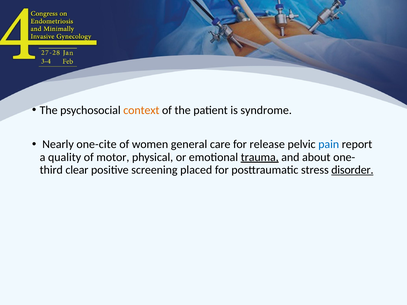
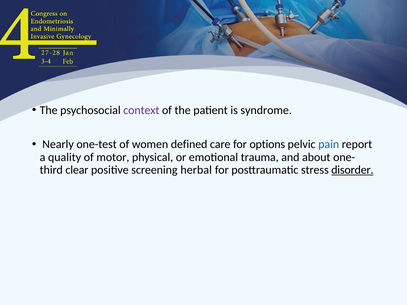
context colour: orange -> purple (141, 110)
one-cite: one-cite -> one-test (97, 144)
general: general -> defined (189, 144)
release: release -> options (267, 144)
trauma underline: present -> none (260, 157)
placed: placed -> herbal (196, 170)
